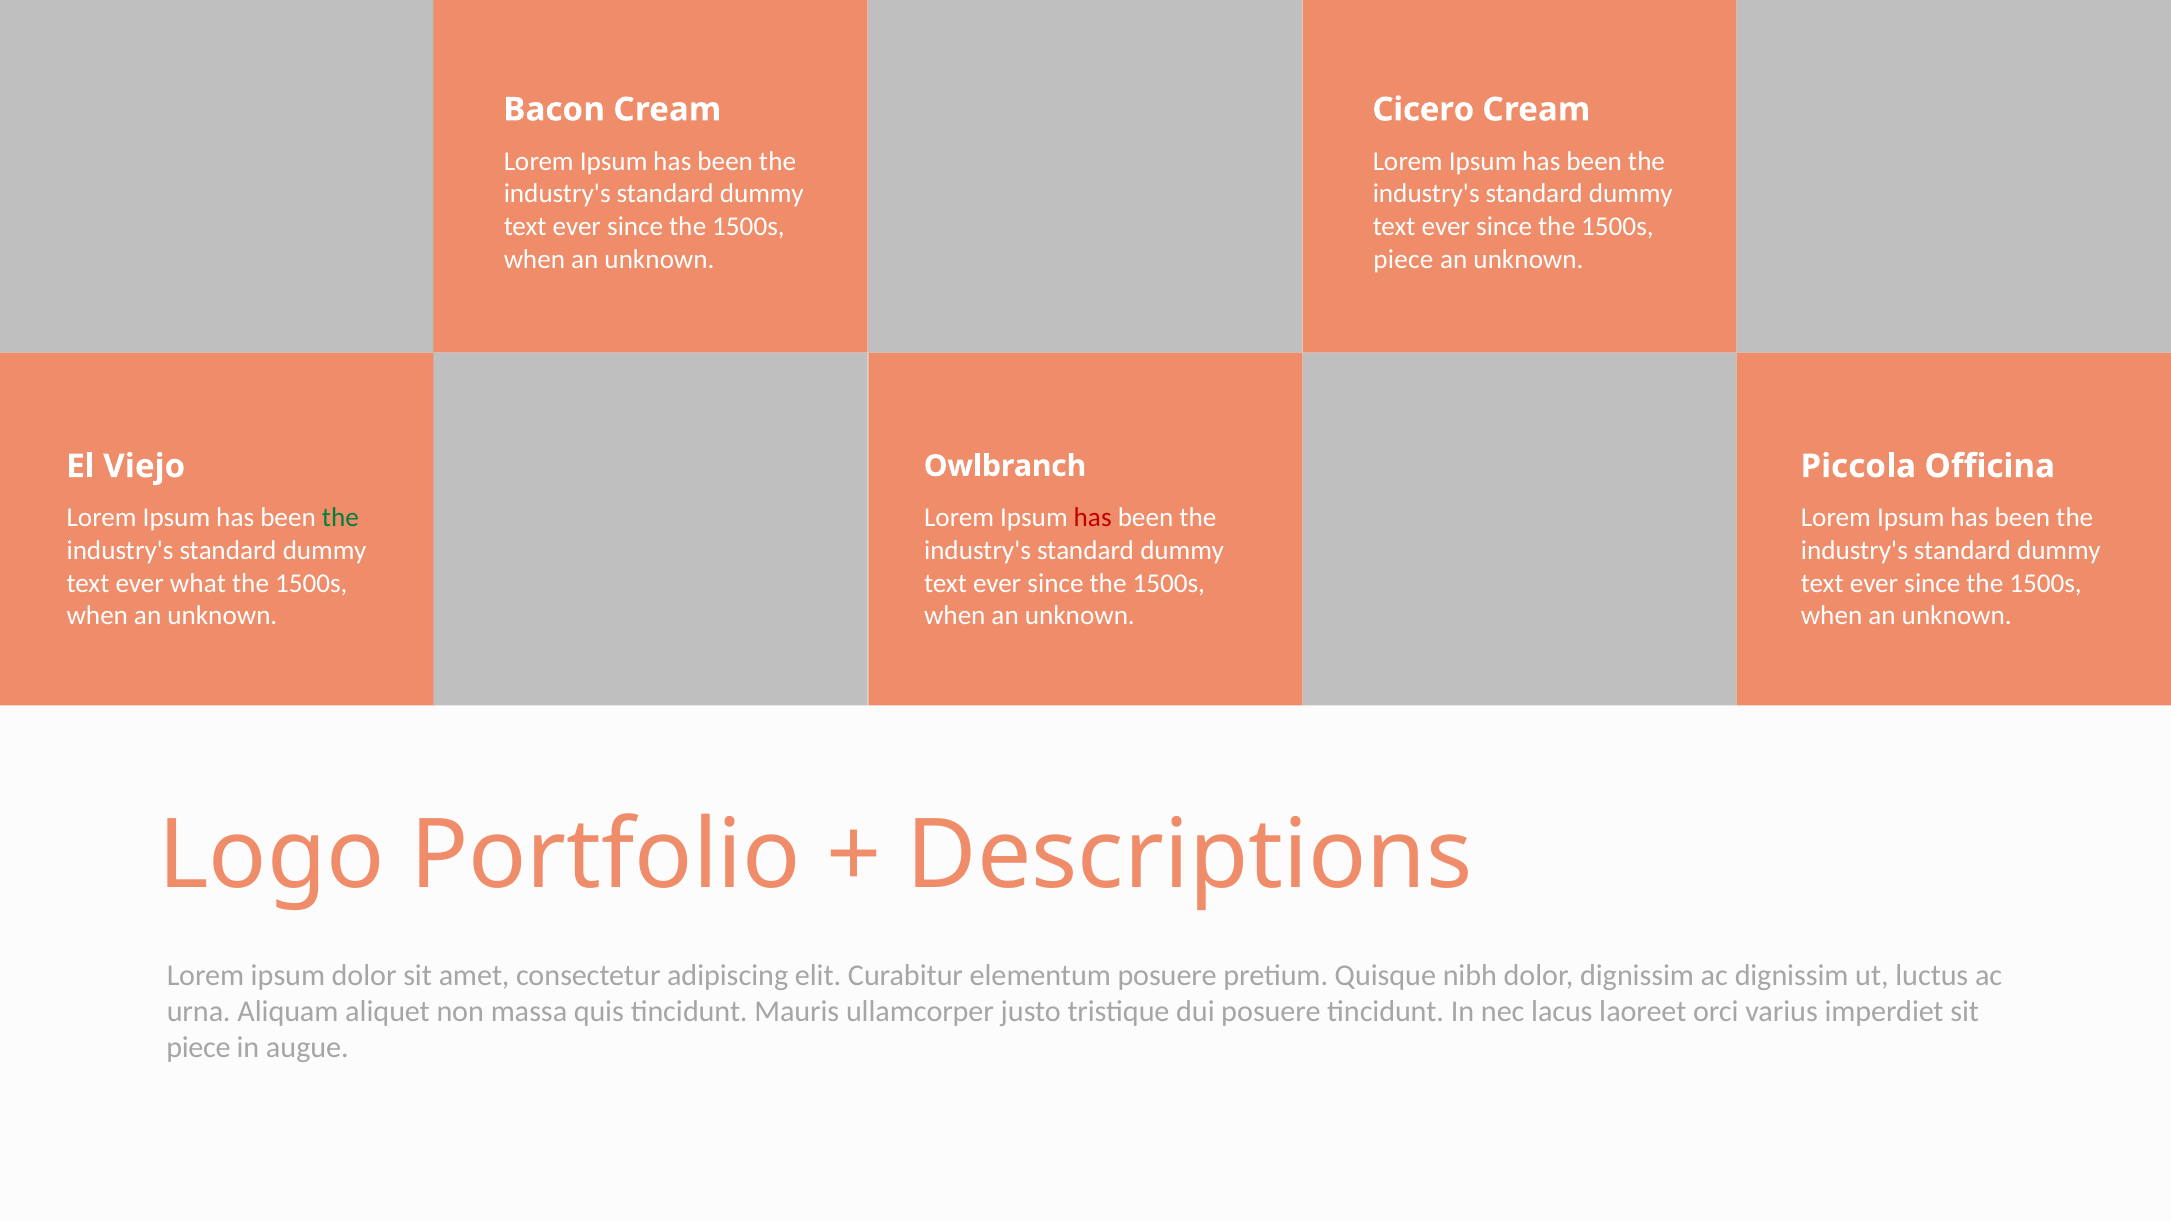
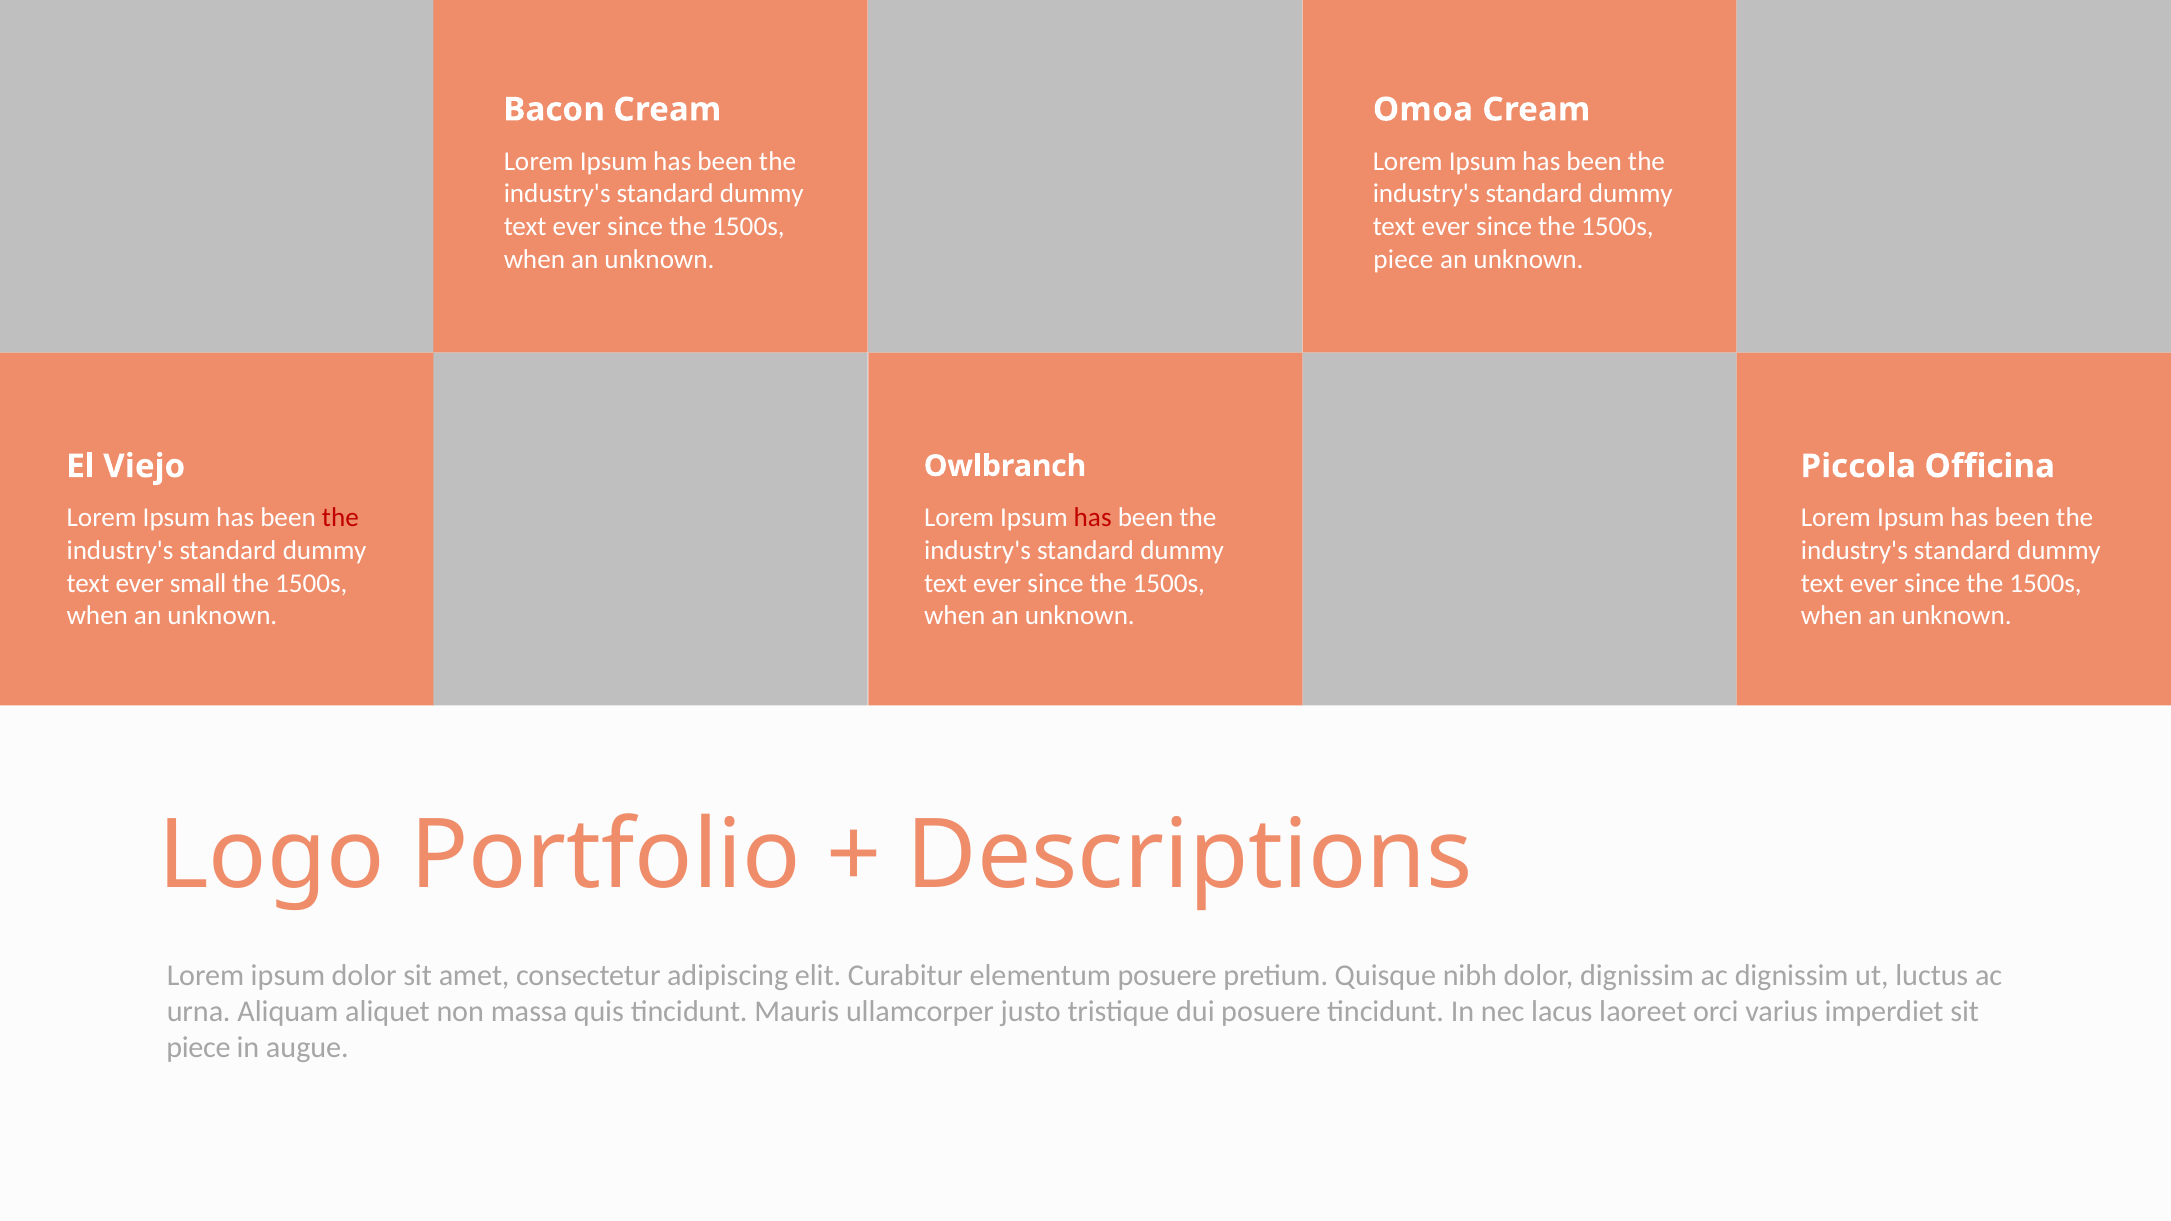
Cicero: Cicero -> Omoa (1423, 110)
the colour: green -> red (340, 518)
what: what -> small (198, 583)
